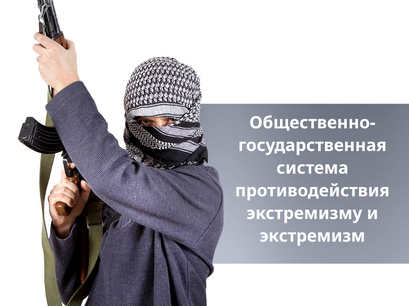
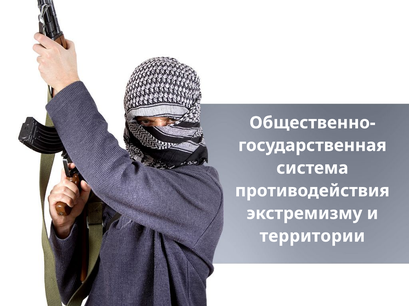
экстремизм: экстремизм -> территории (312, 237)
